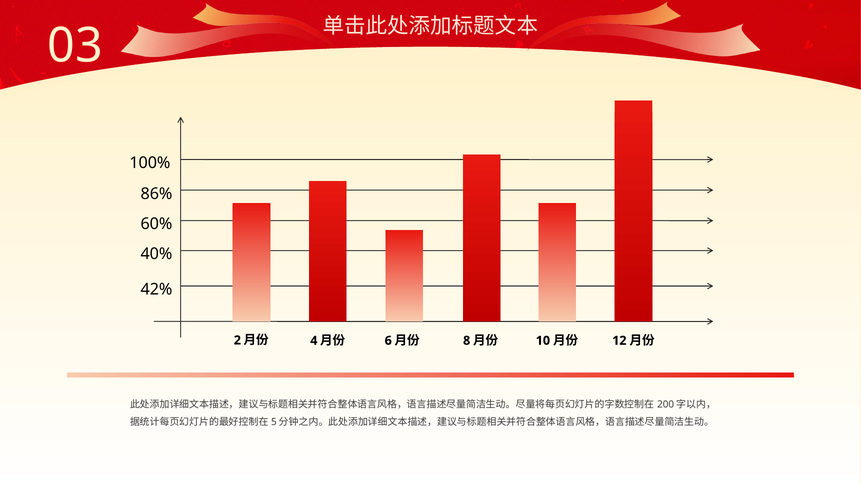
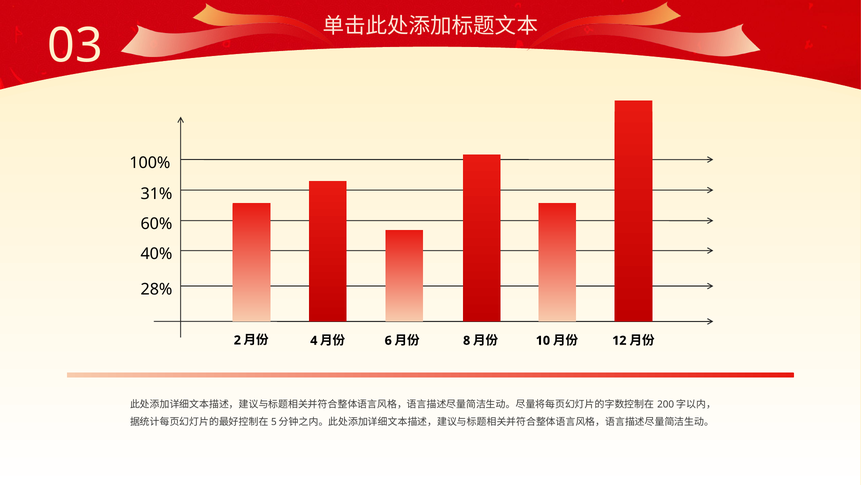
86%: 86% -> 31% (156, 193)
42%: 42% -> 28% (156, 289)
